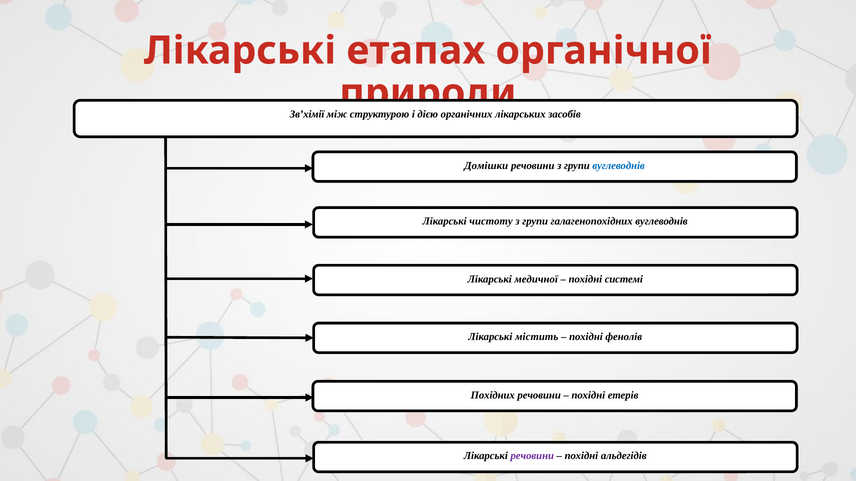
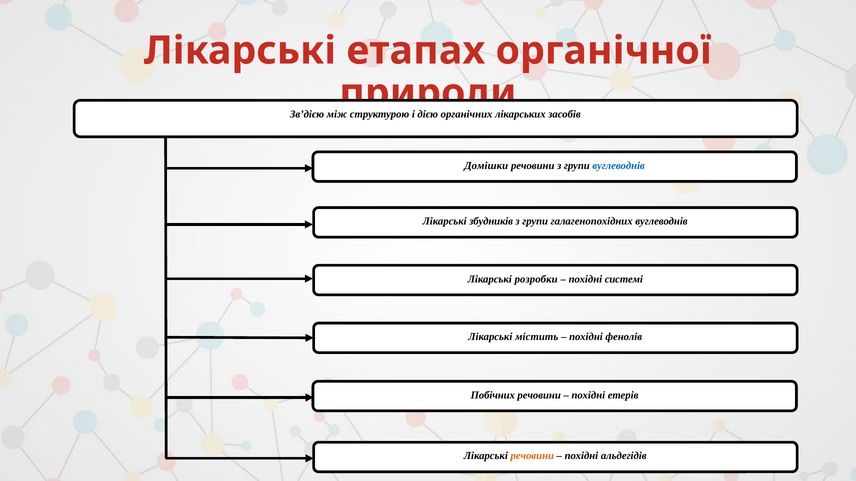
Зв’хімії: Зв’хімії -> Зв’дією (307, 114)
чистоту: чистоту -> збудників (491, 221)
медичної: медичної -> розробки (536, 279)
Похідних: Похідних -> Побічних (493, 395)
речовини colour: purple -> orange (532, 456)
